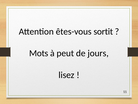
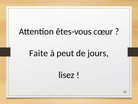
sortit: sortit -> cœur (103, 31)
Mots: Mots -> Faite (39, 53)
